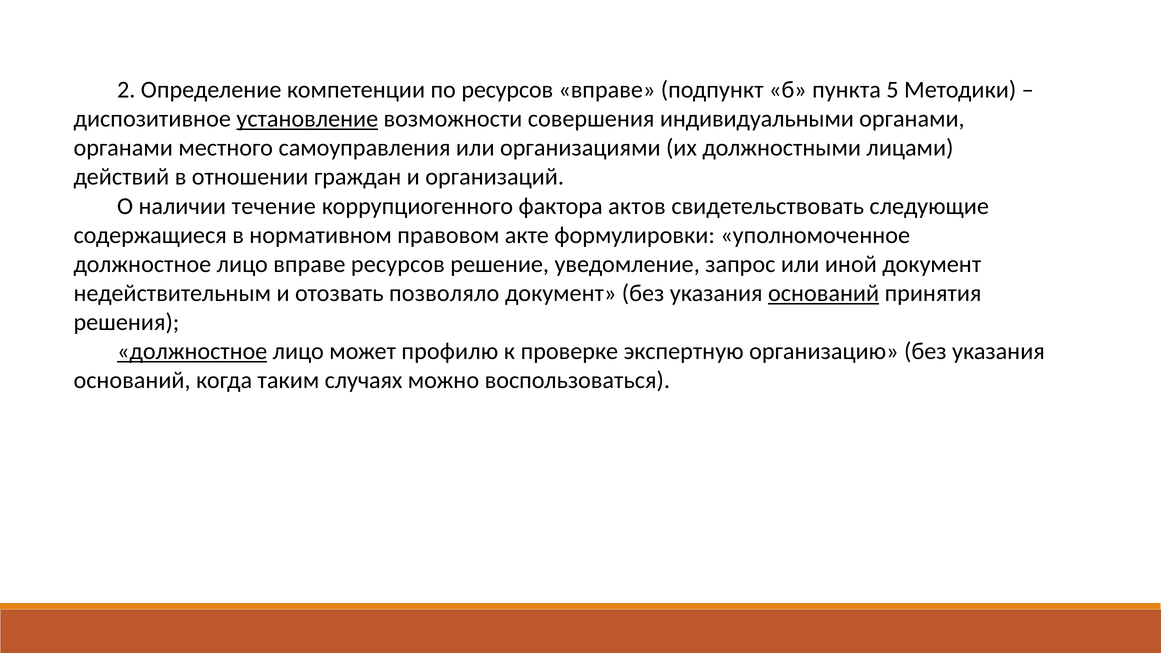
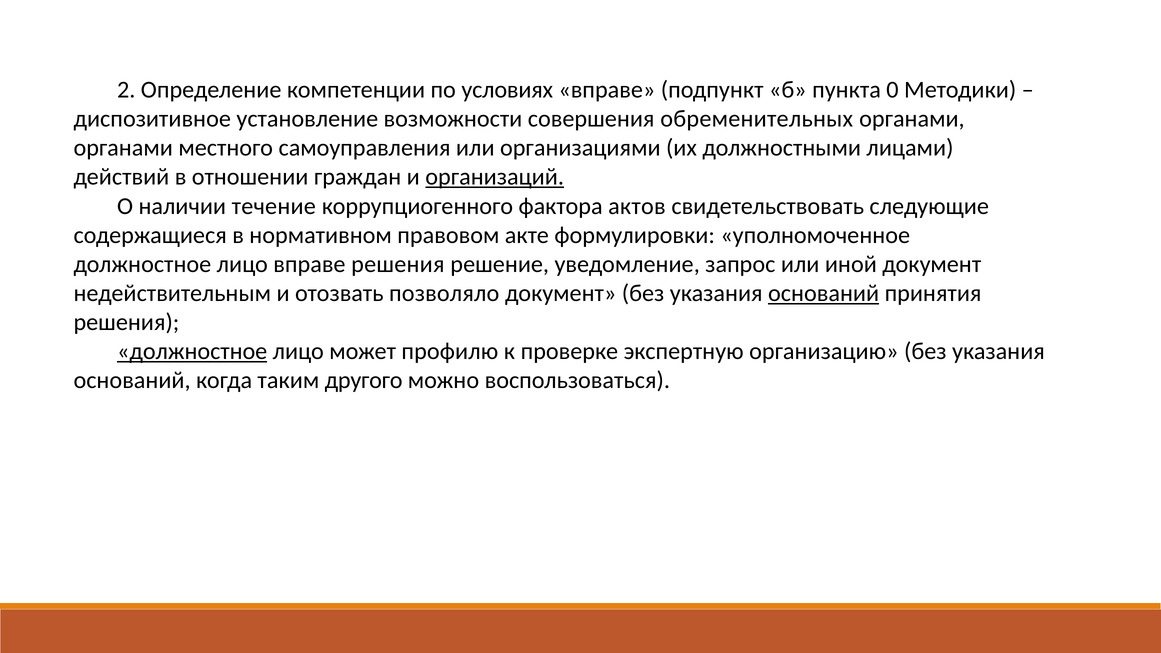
по ресурсов: ресурсов -> условиях (507, 90)
5: 5 -> 0 (892, 90)
установление underline: present -> none (307, 119)
индивидуальными: индивидуальными -> обременительных (757, 119)
организаций underline: none -> present (495, 177)
вправе ресурсов: ресурсов -> решения (398, 264)
случаях: случаях -> другого (364, 380)
